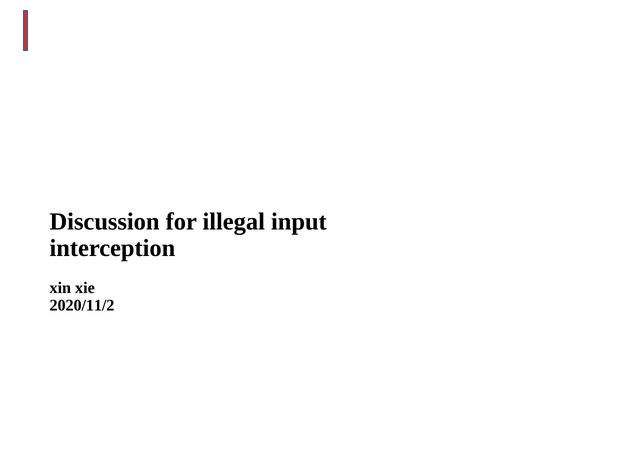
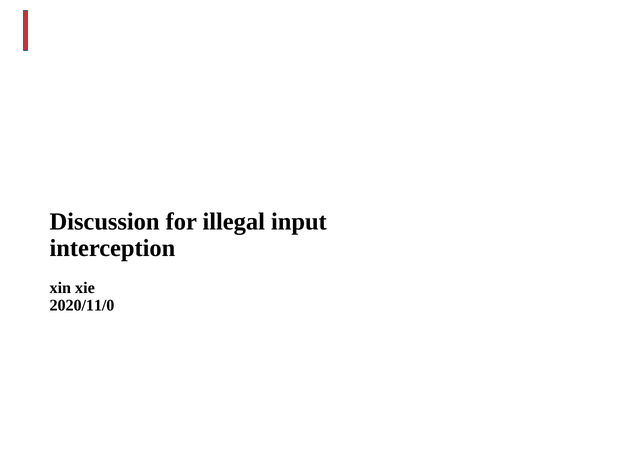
2020/11/2: 2020/11/2 -> 2020/11/0 (82, 305)
